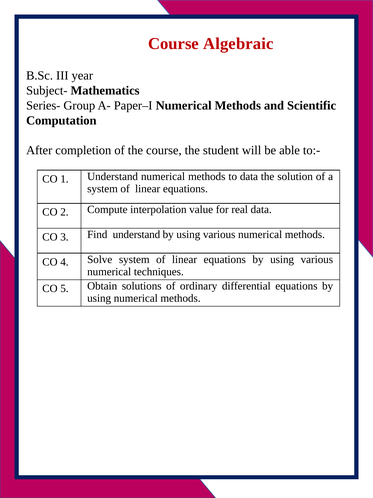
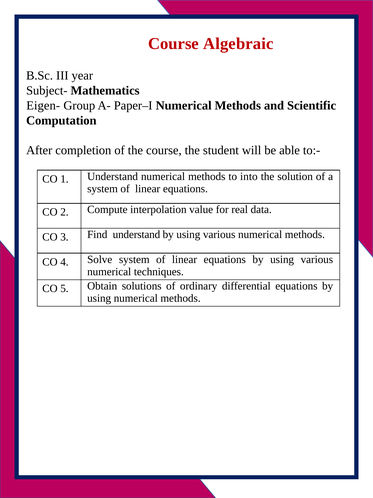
Series-: Series- -> Eigen- (43, 105)
to data: data -> into (249, 176)
